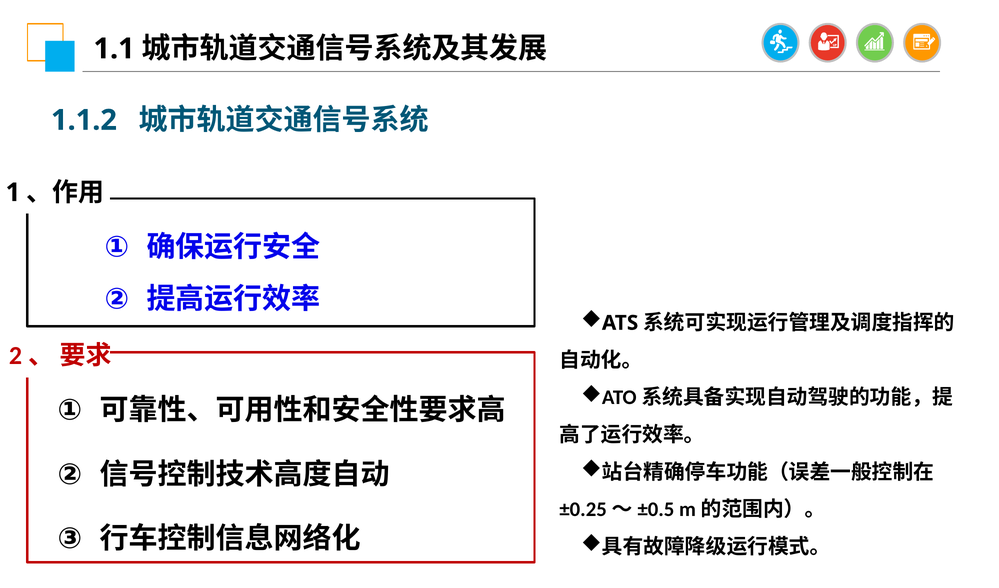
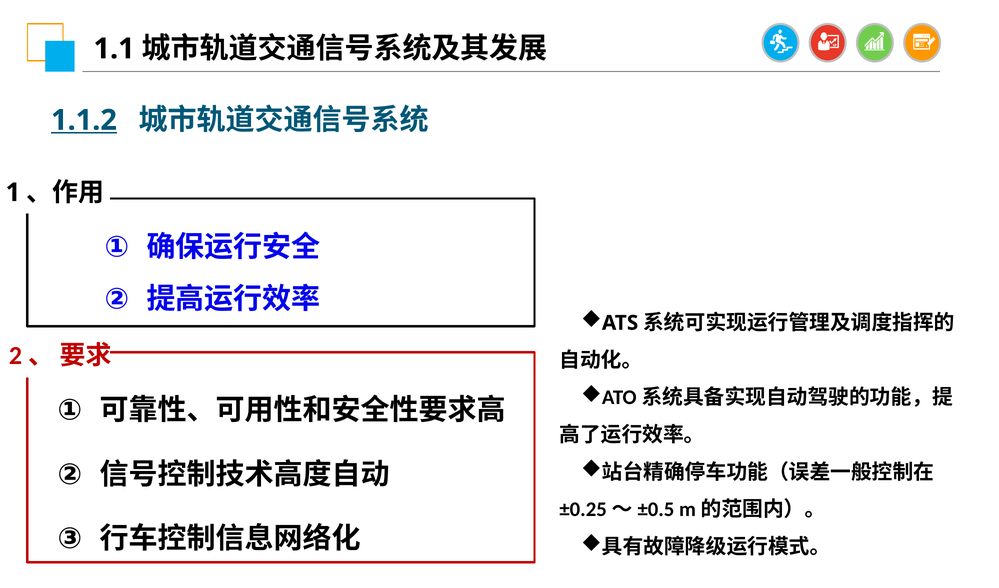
1.1.2 underline: none -> present (84, 120)
